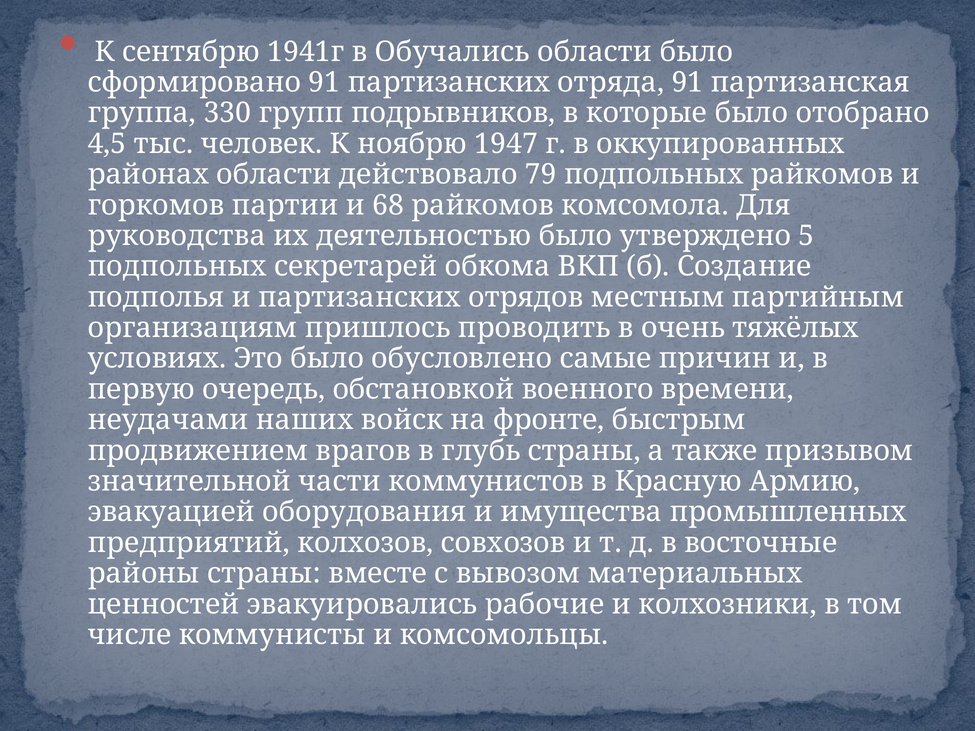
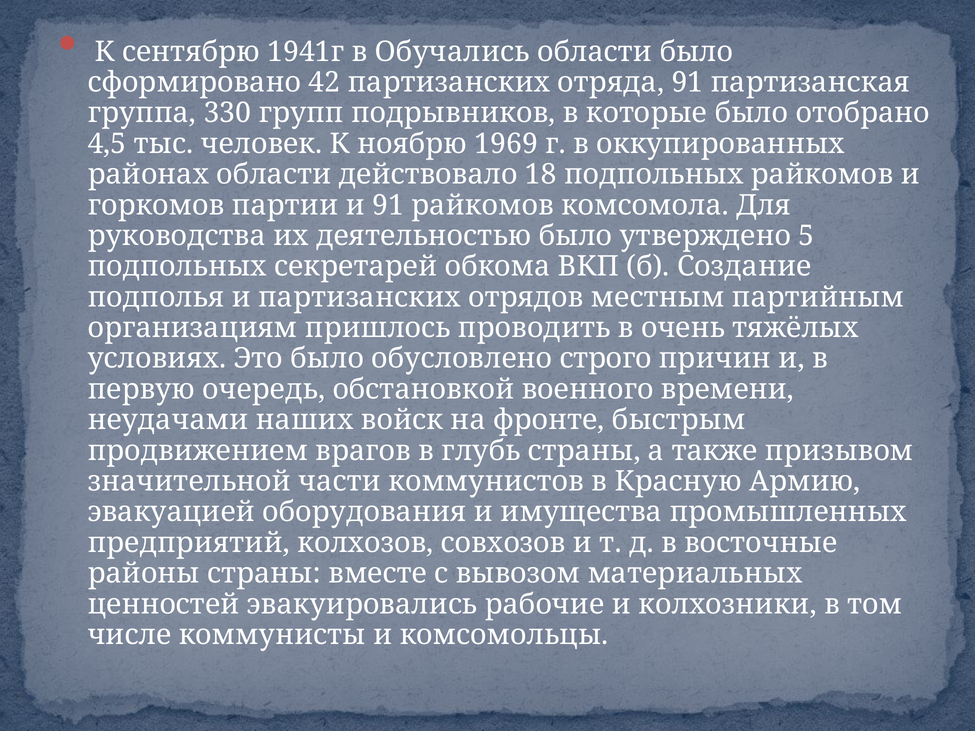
сформировано 91: 91 -> 42 (324, 82)
1947: 1947 -> 1969 (506, 144)
79: 79 -> 18 (541, 174)
и 68: 68 -> 91 (388, 205)
самые: самые -> строго (606, 359)
